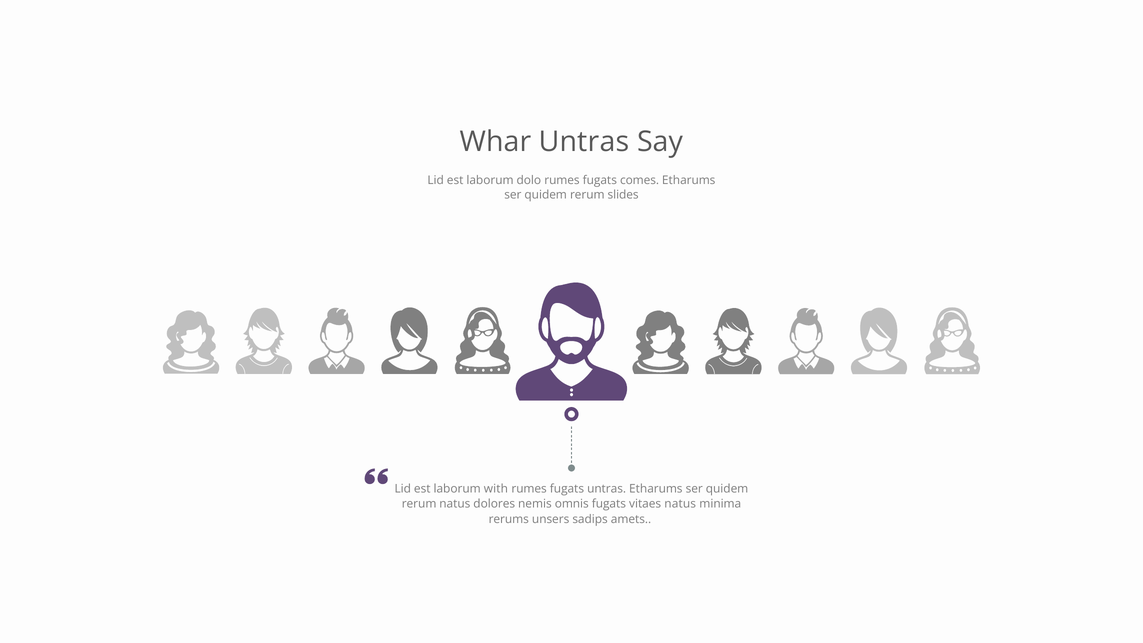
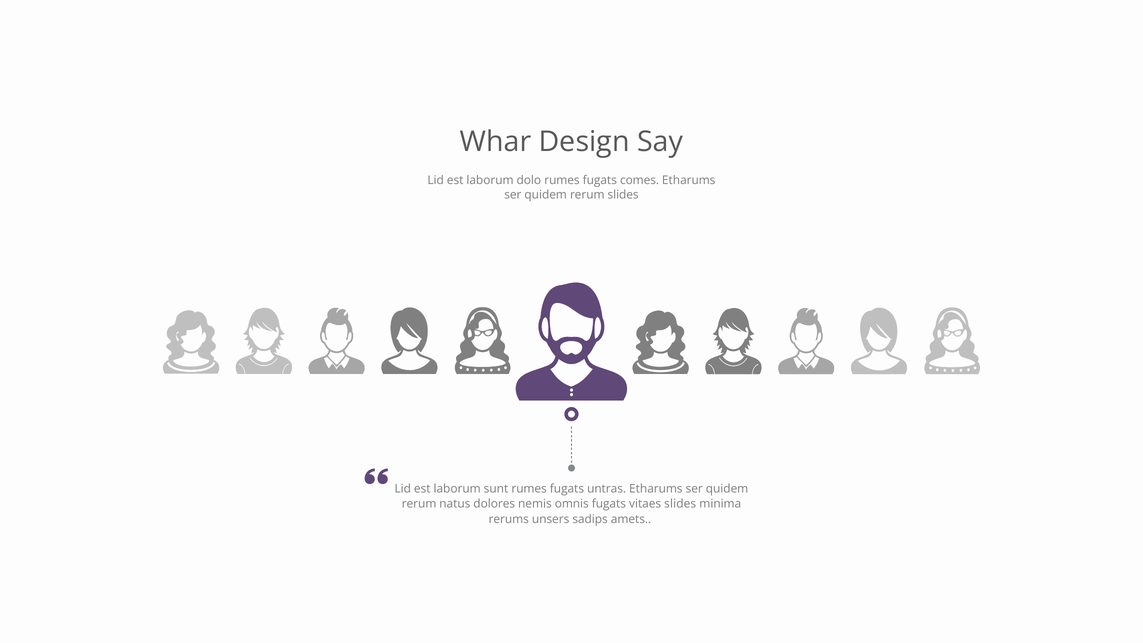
Whar Untras: Untras -> Design (584, 142)
with: with -> sunt (496, 489)
vitaes natus: natus -> slides (680, 504)
